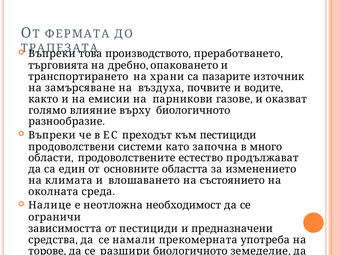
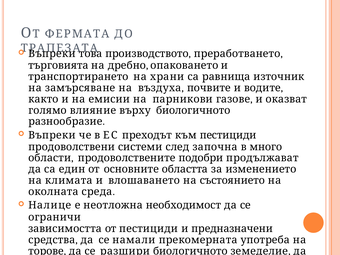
пазарите: пазарите -> равнища (226, 77)
като: като -> след (177, 147)
продоволствените естество: естество -> подобри (201, 158)
